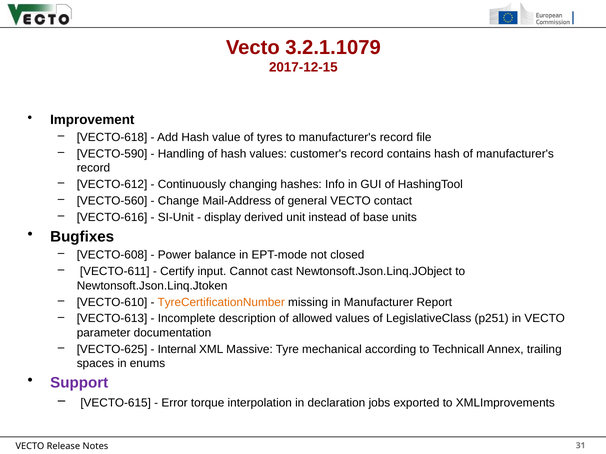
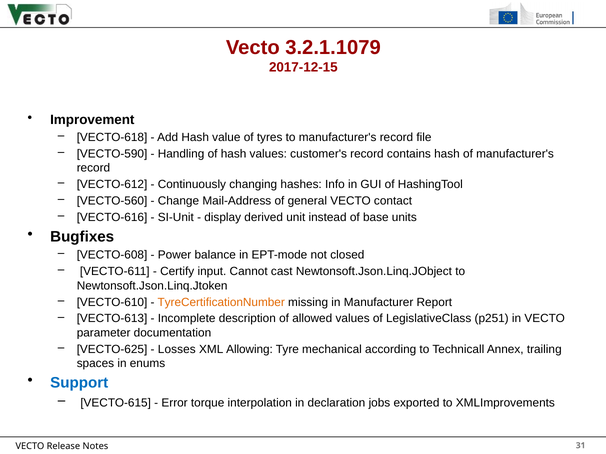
Internal: Internal -> Losses (177, 350)
Massive: Massive -> Allowing (250, 350)
Support colour: purple -> blue (79, 383)
